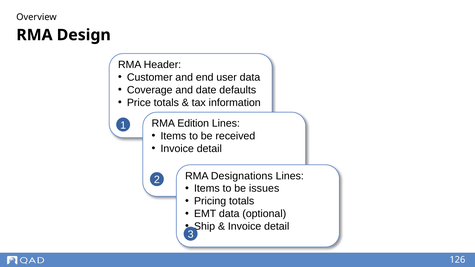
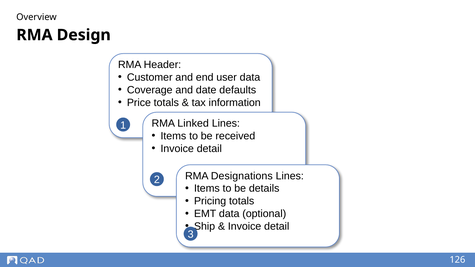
Edition: Edition -> Linked (193, 123)
issues: issues -> details (264, 189)
